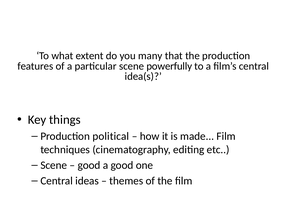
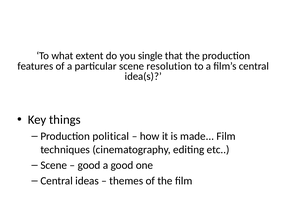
many: many -> single (150, 56)
powerfully: powerfully -> resolution (169, 66)
